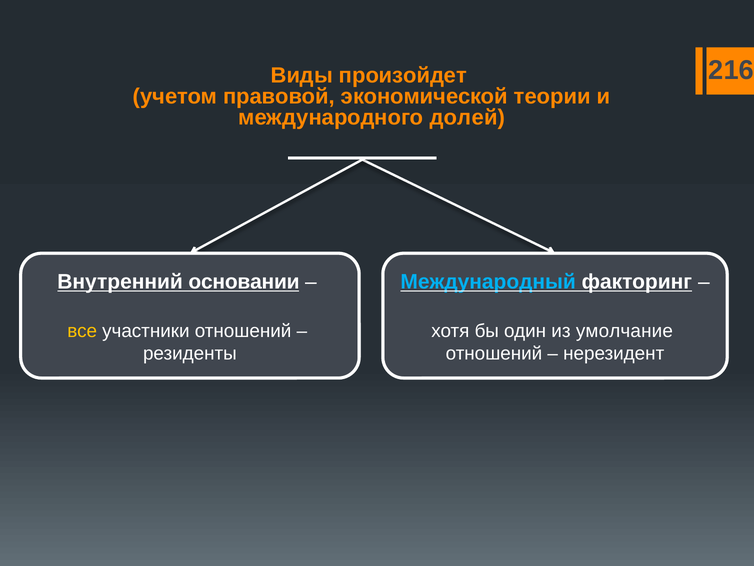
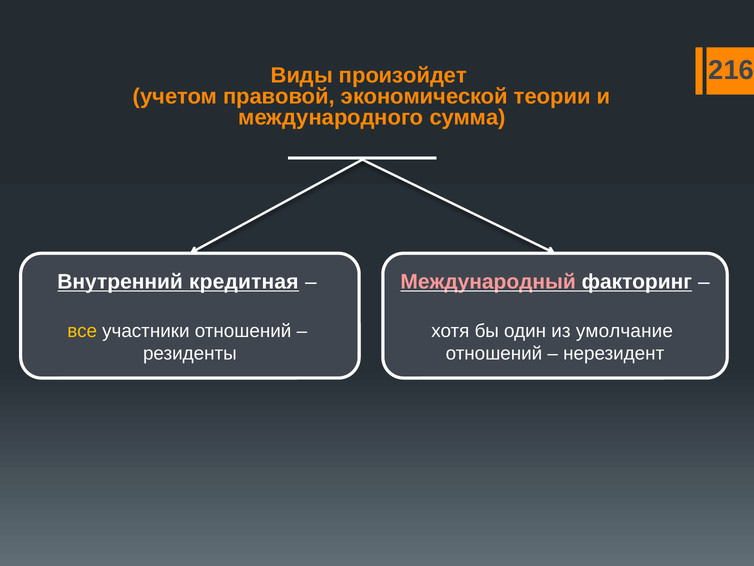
долей: долей -> сумма (467, 118)
основании: основании -> кредитная (244, 282)
Международный colour: light blue -> pink (488, 282)
